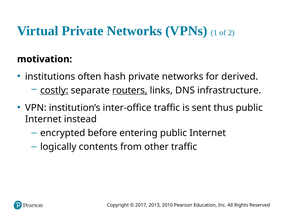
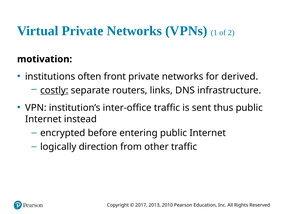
hash: hash -> front (115, 76)
routers underline: present -> none (130, 90)
contents: contents -> direction (98, 146)
